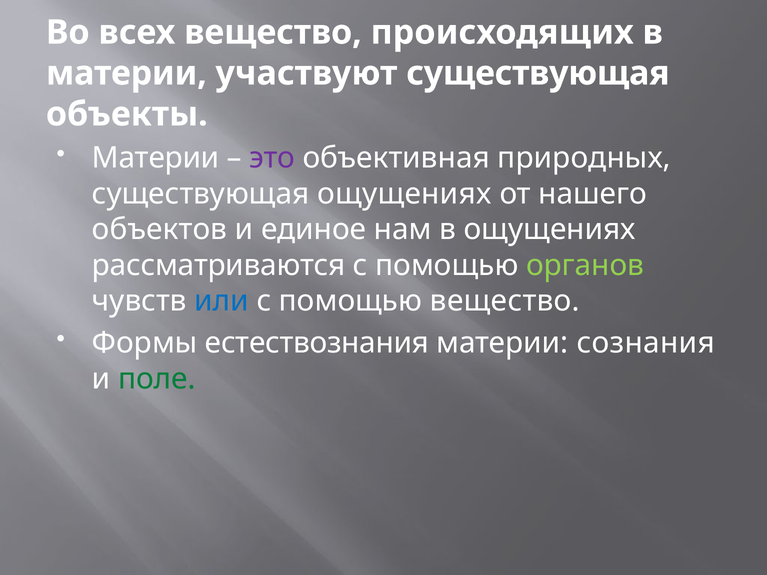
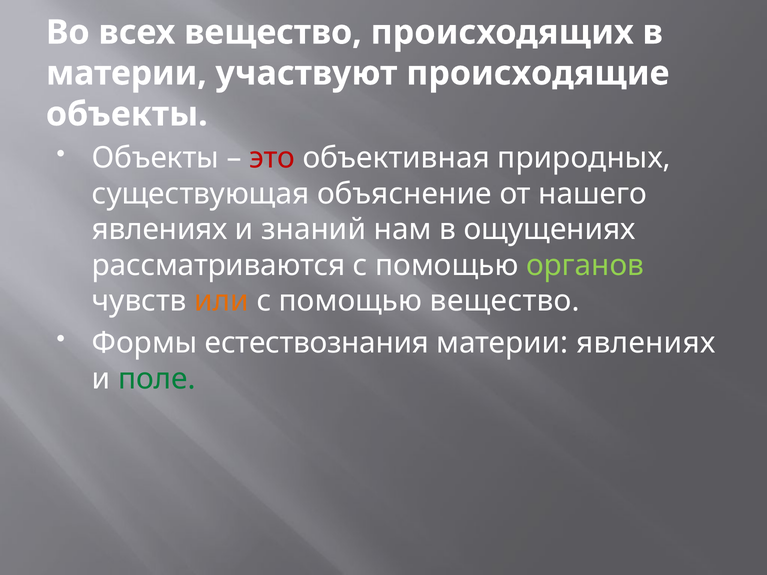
участвуют существующая: существующая -> происходящие (538, 73)
Материи: Материи -> Объекты (155, 158)
это colour: purple -> red (272, 158)
существующая ощущениях: ощущениях -> объяснение (404, 194)
объектов: объектов -> явлениях (160, 230)
единое: единое -> знаний (314, 230)
или colour: blue -> orange (222, 301)
материи сознания: сознания -> явлениях (646, 343)
